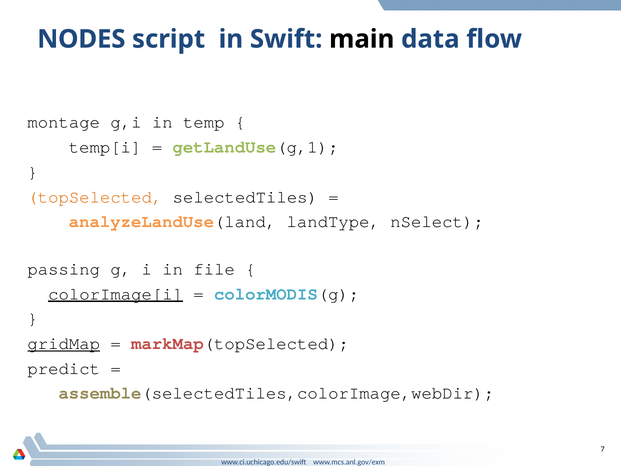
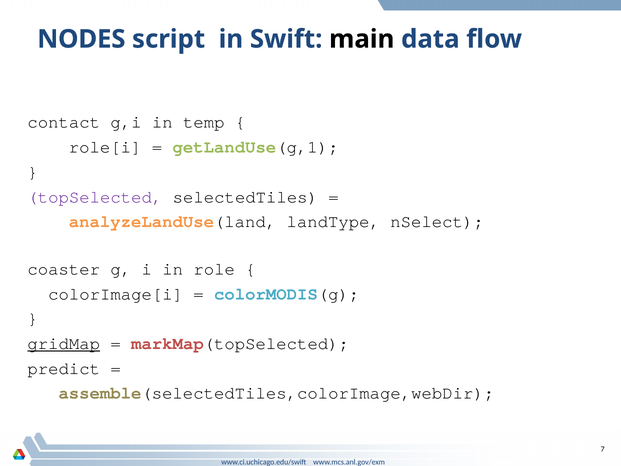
montage: montage -> contact (64, 122)
temp[i: temp[i -> role[i (105, 147)
topSelected colour: orange -> purple (95, 197)
passing: passing -> coaster (64, 269)
file: file -> role (214, 269)
colorImage[i underline: present -> none (116, 294)
